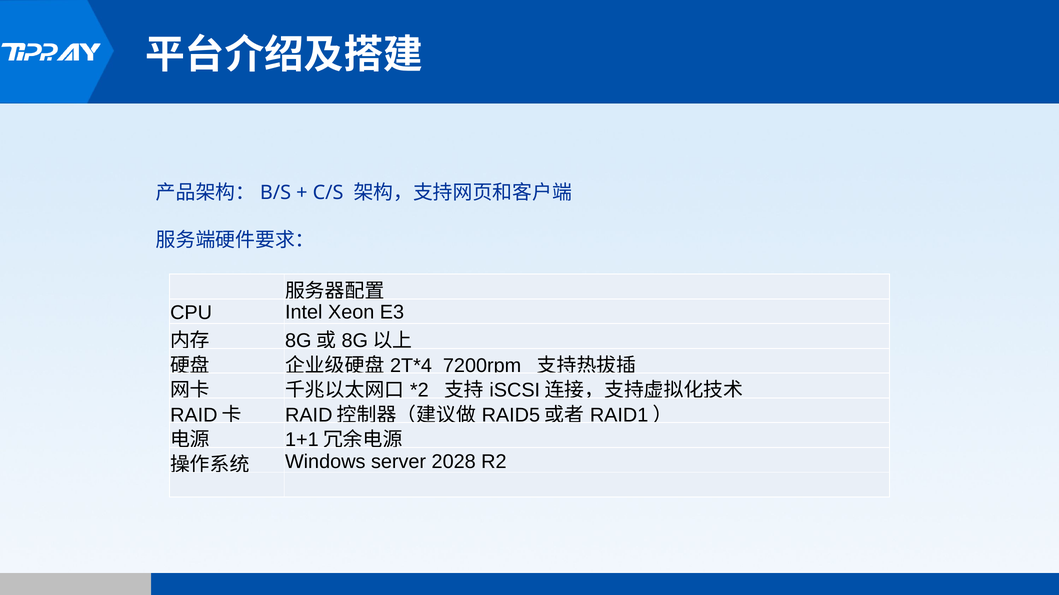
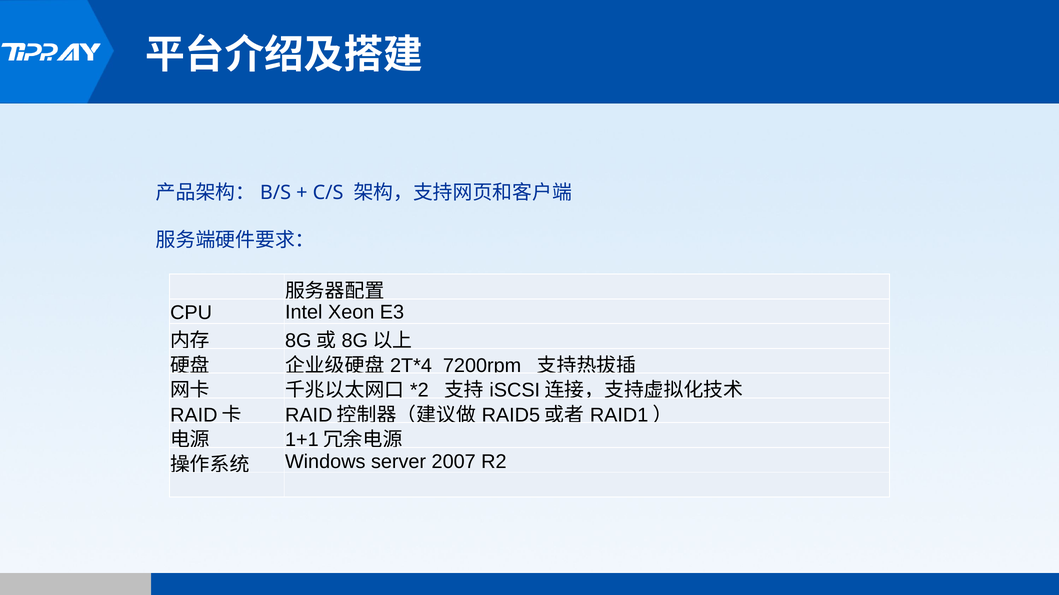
2028: 2028 -> 2007 (454, 462)
